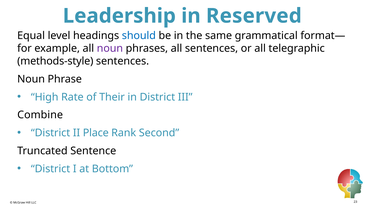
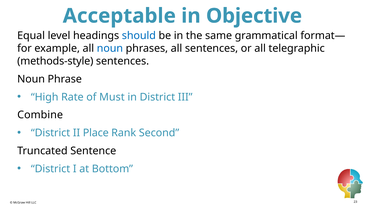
Leadership: Leadership -> Acceptable (119, 16)
Reserved: Reserved -> Objective (254, 16)
noun colour: purple -> blue (110, 48)
Their: Their -> Must (112, 97)
